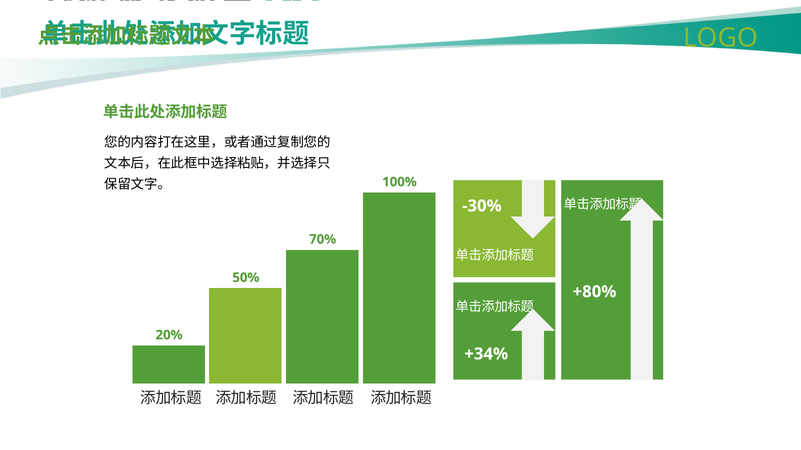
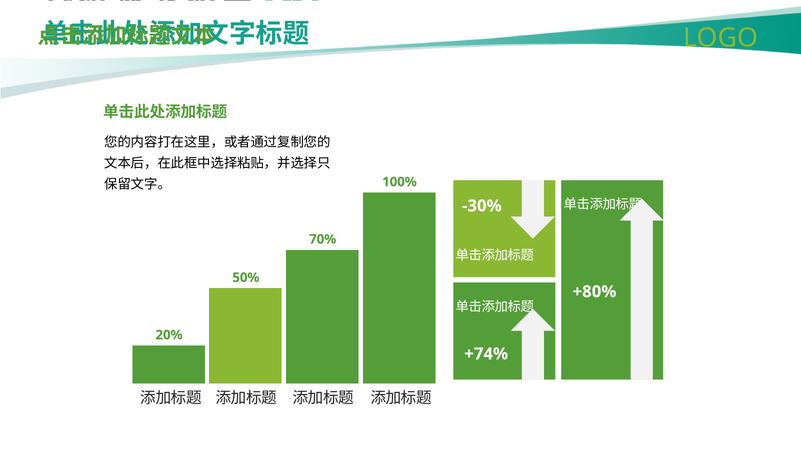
+34%: +34% -> +74% (486, 354)
